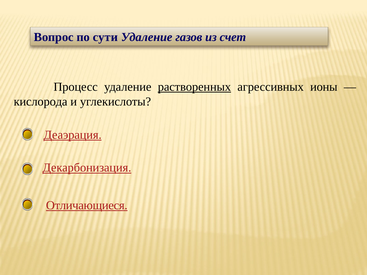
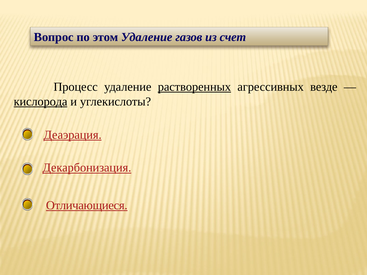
сути: сути -> этом (106, 37)
ионы: ионы -> везде (324, 87)
кислорода underline: none -> present (41, 102)
